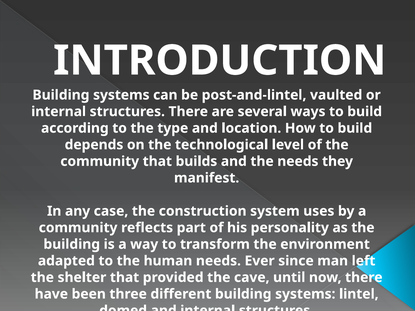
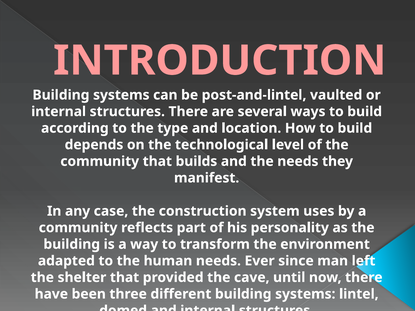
INTRODUCTION colour: white -> pink (220, 61)
